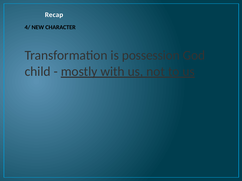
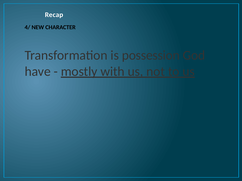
child: child -> have (38, 72)
